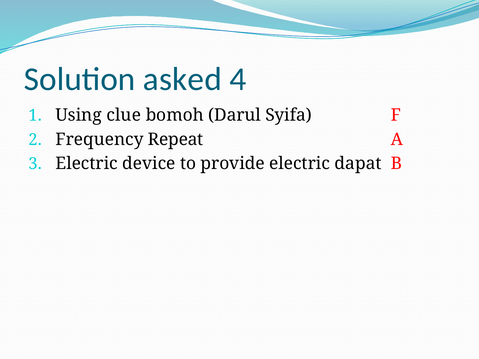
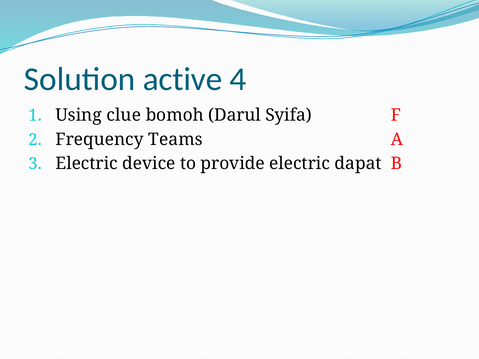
asked: asked -> active (183, 79)
Repeat: Repeat -> Teams (176, 140)
